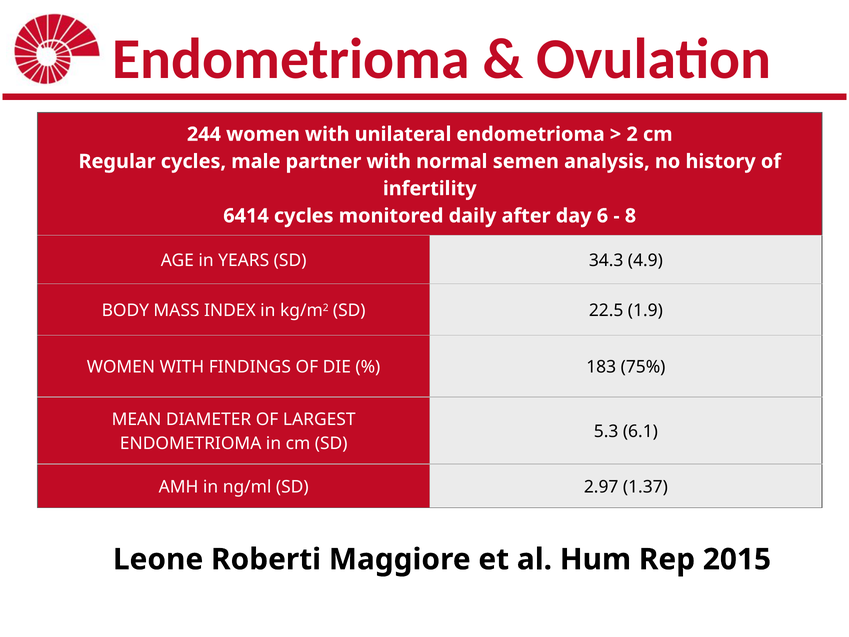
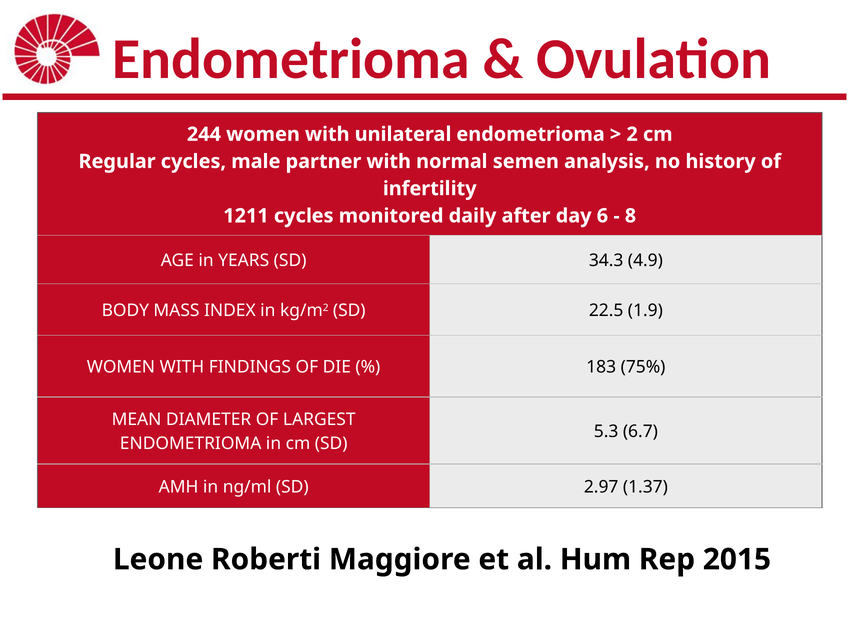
6414: 6414 -> 1211 (246, 216)
6.1: 6.1 -> 6.7 (640, 431)
